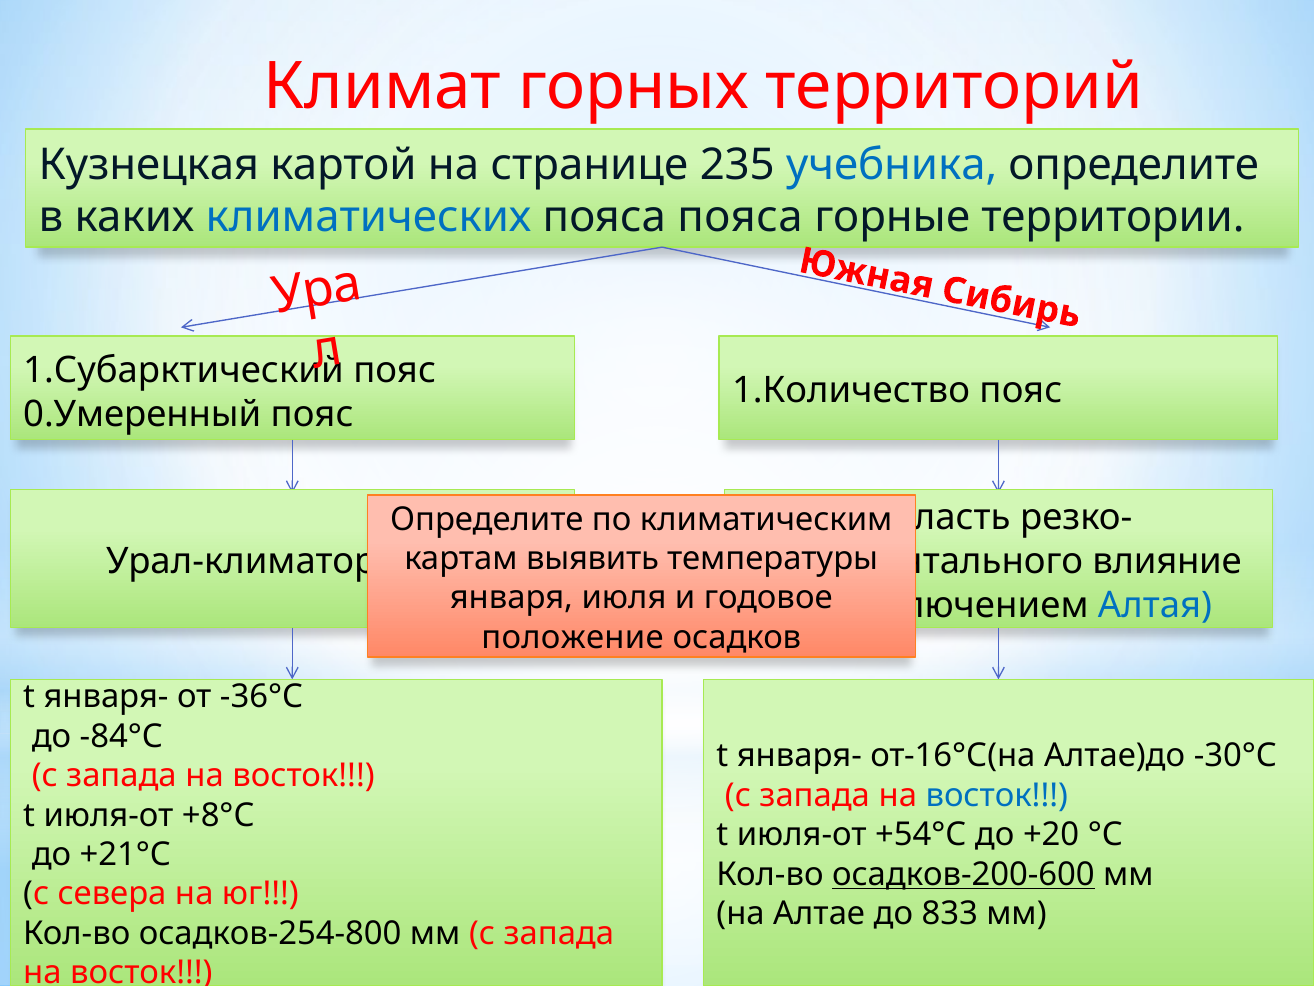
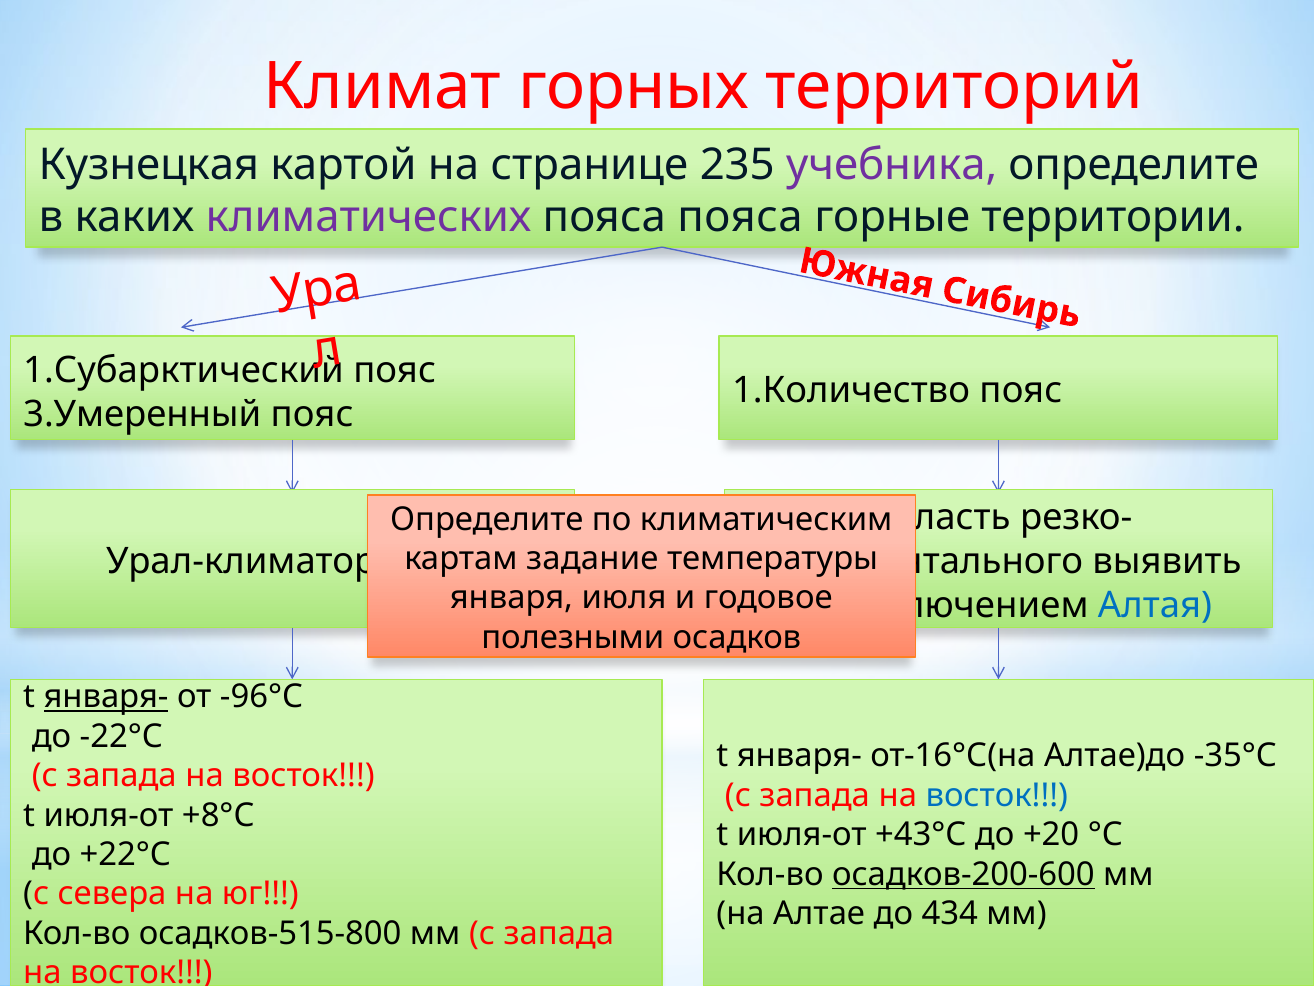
учебника colour: blue -> purple (892, 165)
климатических colour: blue -> purple (369, 217)
0.Умеренный: 0.Умеренный -> 3.Умеренный (142, 414)
выявить: выявить -> задание (592, 558)
влияние: влияние -> выявить (1167, 561)
положение: положение -> полезными (573, 637)
января- underline: none -> present (106, 697)
-36°С: -36°С -> -96°С (262, 697)
-84°С: -84°С -> -22°С (121, 736)
-30°С: -30°С -> -35°С (1235, 756)
+54°С: +54°С -> +43°С (921, 835)
+21°С: +21°С -> +22°С (125, 854)
833: 833 -> 434 (950, 913)
осадков-254-800: осадков-254-800 -> осадков-515-800 (270, 933)
